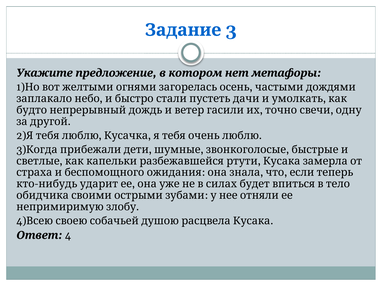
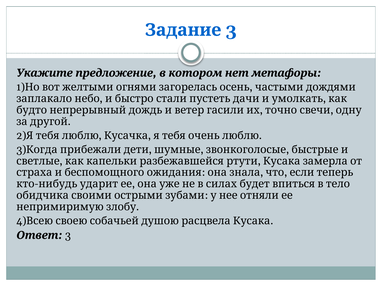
Ответ 4: 4 -> 3 (68, 236)
